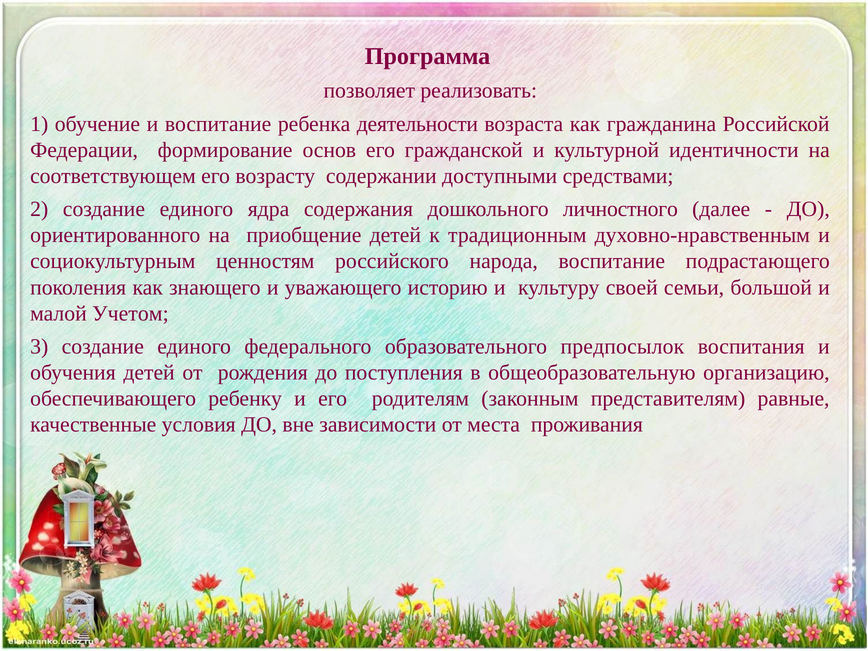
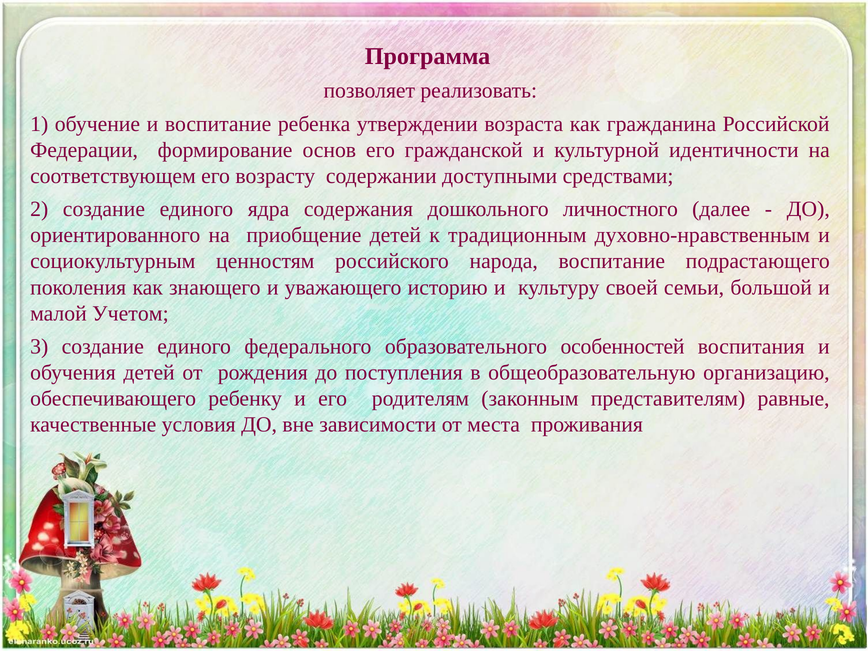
деятельности: деятельности -> утверждении (417, 124)
предпосылок: предпосылок -> особенностей (623, 347)
